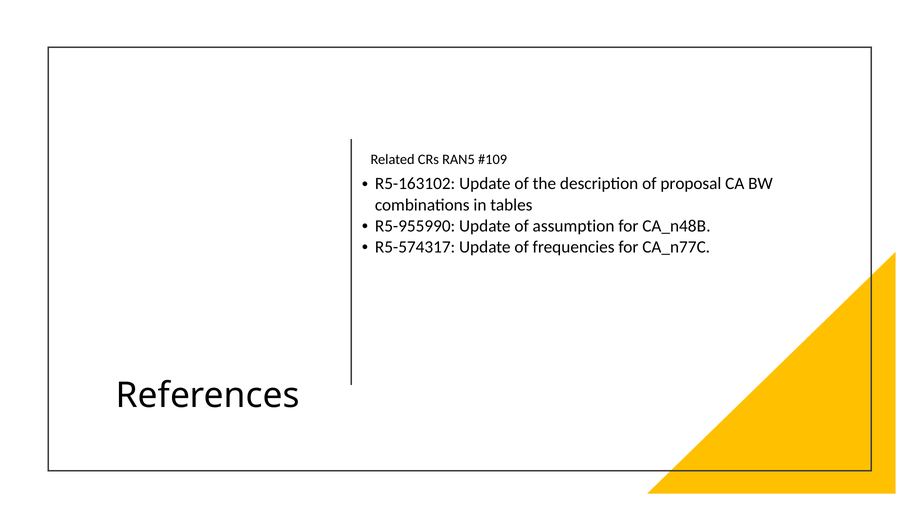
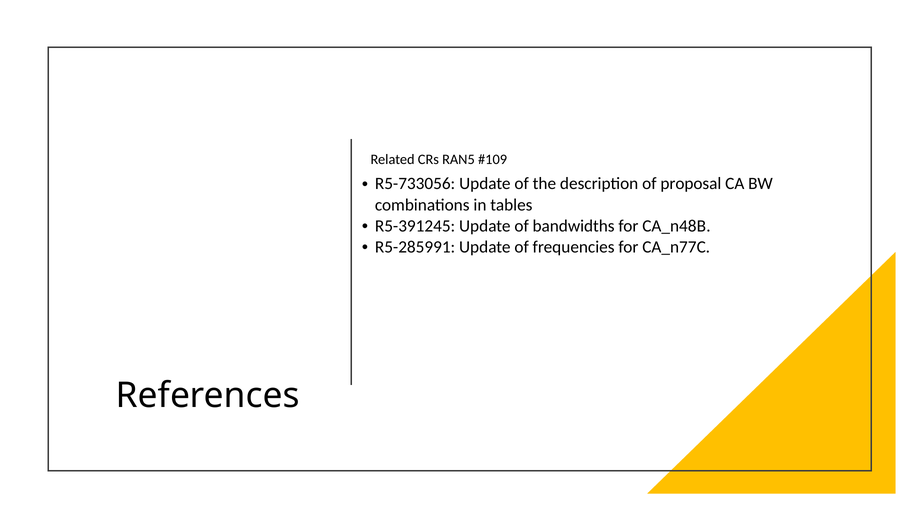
R5-163102: R5-163102 -> R5-733056 (415, 184)
R5-955990: R5-955990 -> R5-391245 (415, 226)
assumption: assumption -> bandwidths (574, 226)
R5-574317: R5-574317 -> R5-285991 (415, 247)
